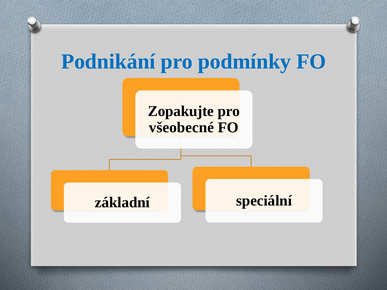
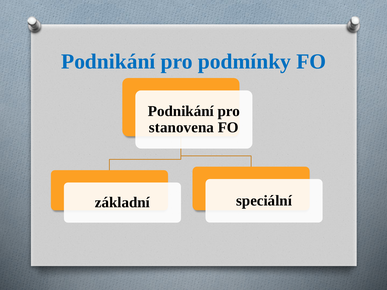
Zopakujte: Zopakujte -> Podnikání (181, 111)
všeobecné: všeobecné -> stanovena (181, 128)
